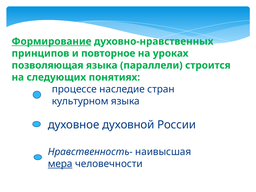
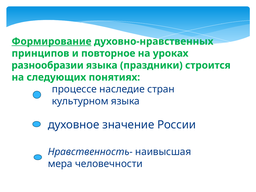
позволяющая: позволяющая -> разнообразии (48, 65)
параллели: параллели -> праздники (151, 65)
духовной: духовной -> значение (128, 125)
мера underline: present -> none (60, 164)
